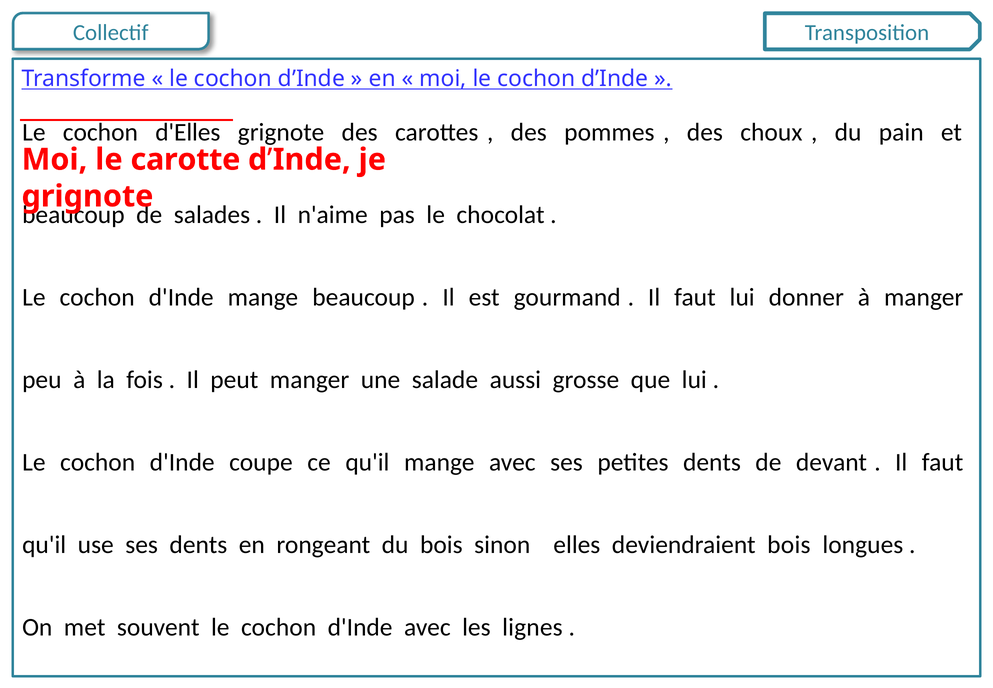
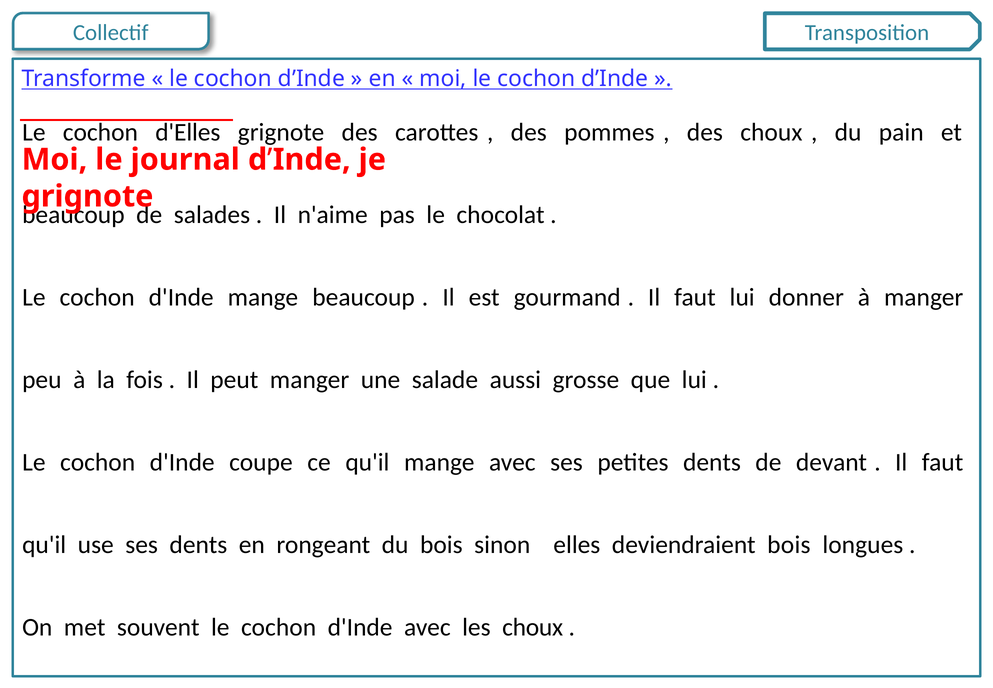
carotte: carotte -> journal (185, 160)
les lignes: lignes -> choux (533, 627)
